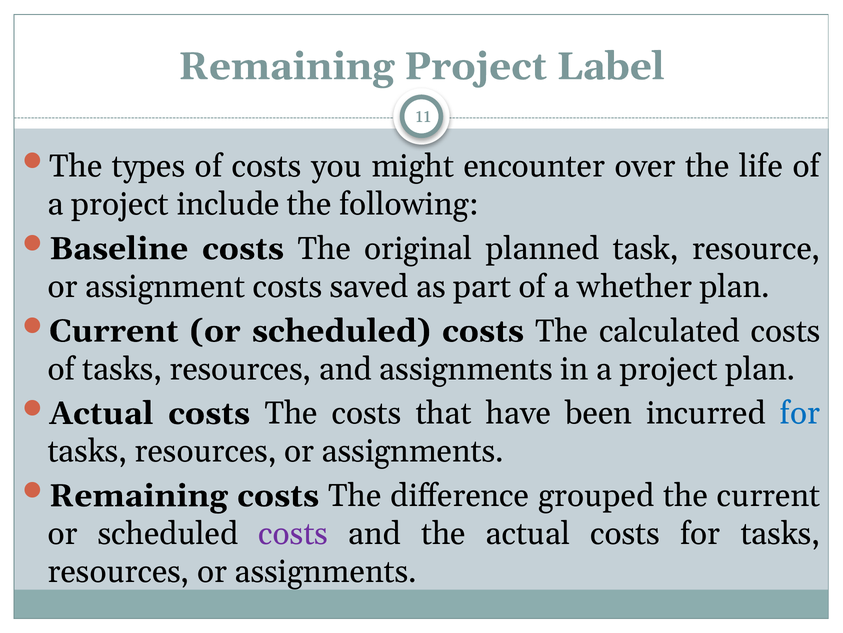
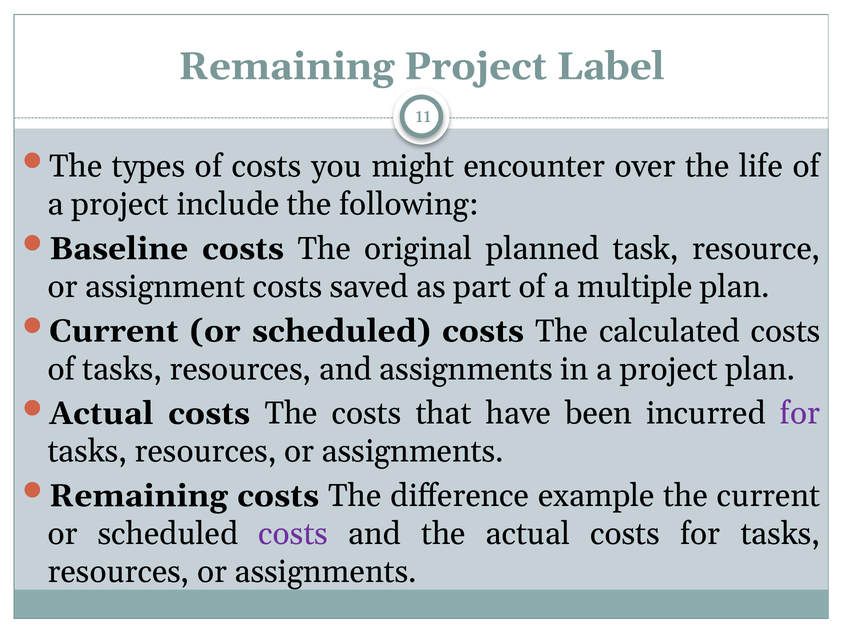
whether: whether -> multiple (635, 286)
for colour: blue -> purple (800, 413)
grouped: grouped -> example (596, 495)
